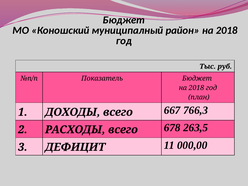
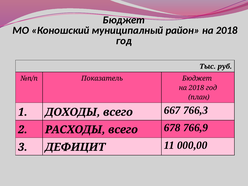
263,5: 263,5 -> 766,9 (196, 128)
